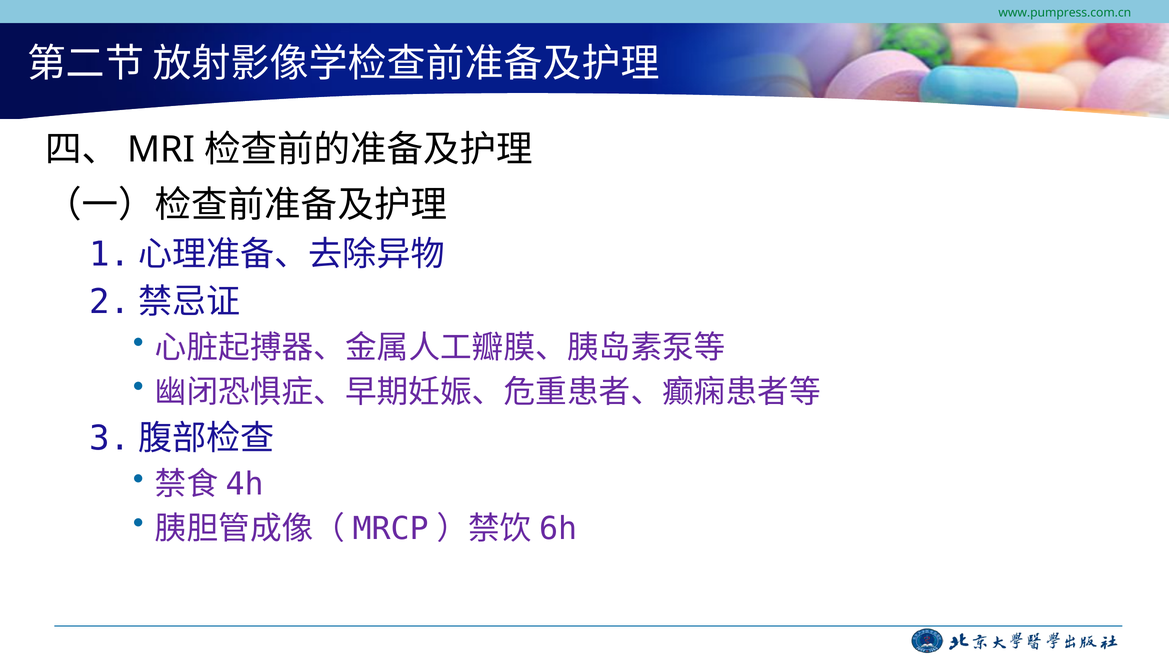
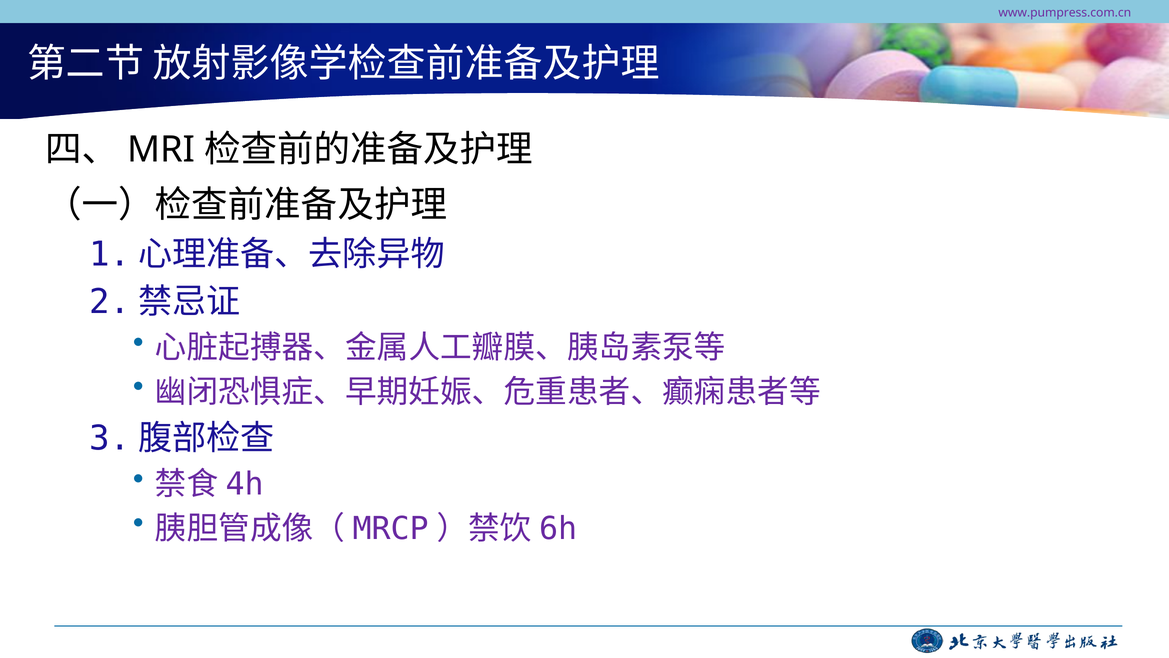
www.pumpress.com.cn colour: green -> purple (1065, 13)
